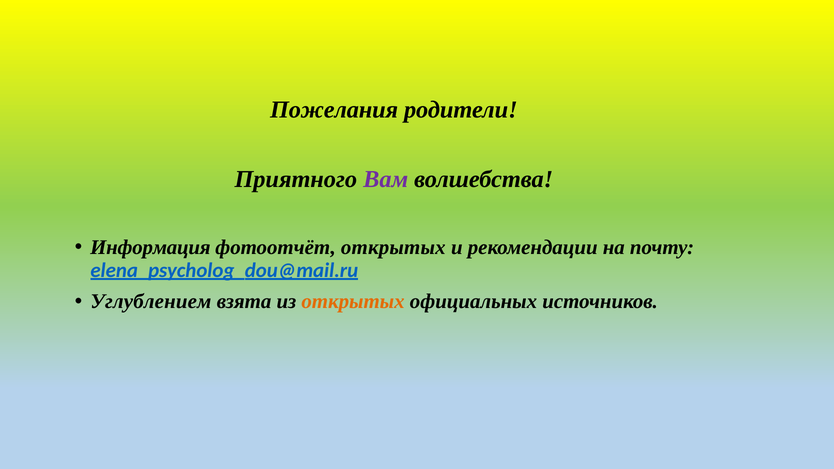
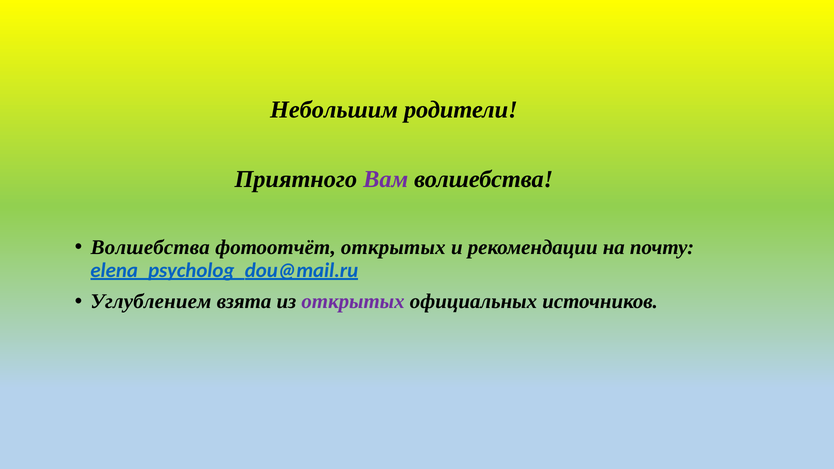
Пожелания: Пожелания -> Небольшим (334, 110)
Информация: Информация -> Волшебства (150, 247)
открытых colour: orange -> purple (353, 302)
